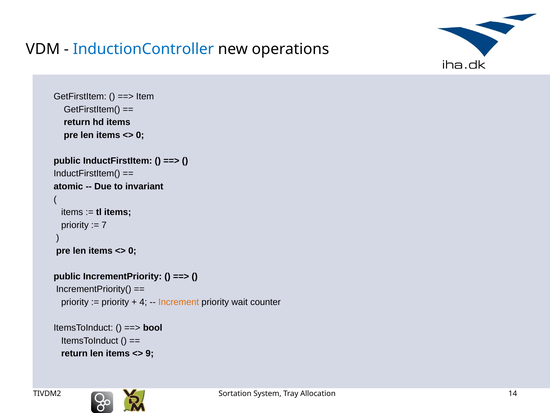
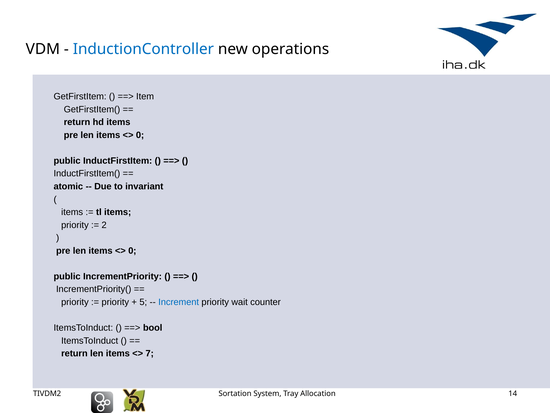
7: 7 -> 2 (104, 225)
4: 4 -> 5 (143, 302)
Increment colour: orange -> blue (179, 302)
9: 9 -> 7 (150, 353)
